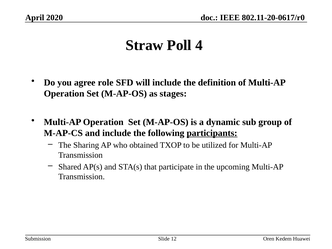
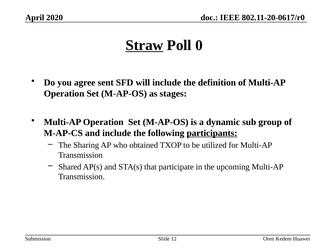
Straw underline: none -> present (144, 45)
4: 4 -> 0 (199, 45)
role: role -> sent (106, 83)
